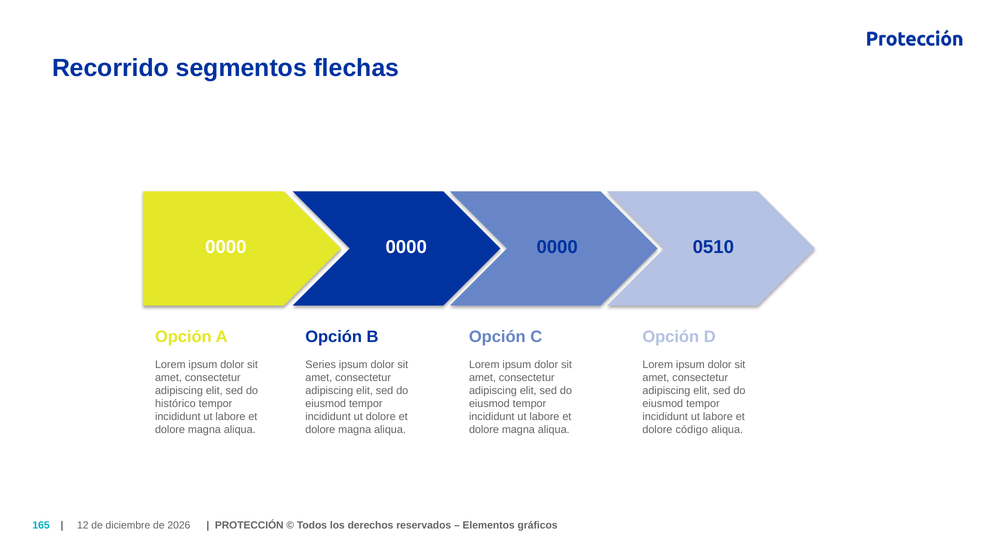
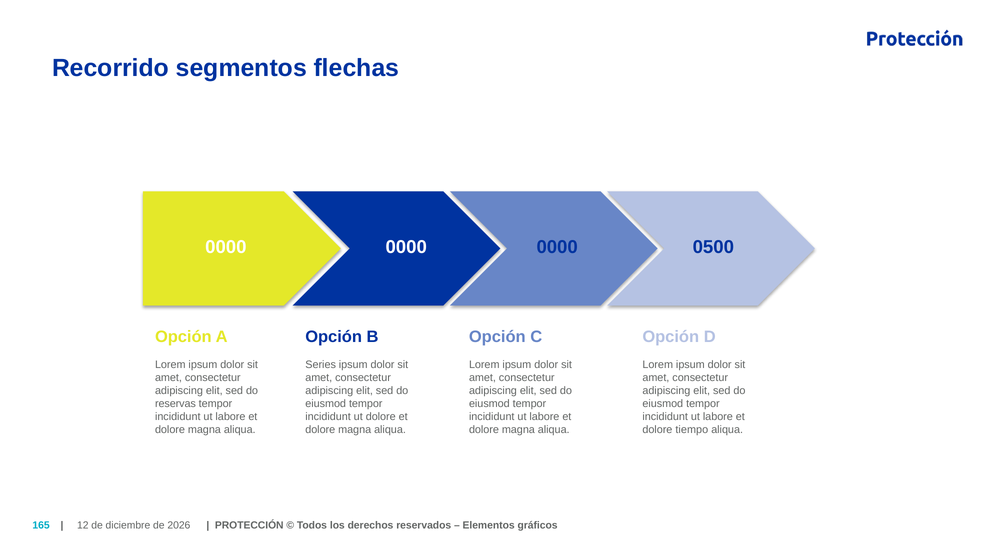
0510: 0510 -> 0500 (713, 247)
histórico: histórico -> reservas (175, 404)
código: código -> tiempo (692, 430)
